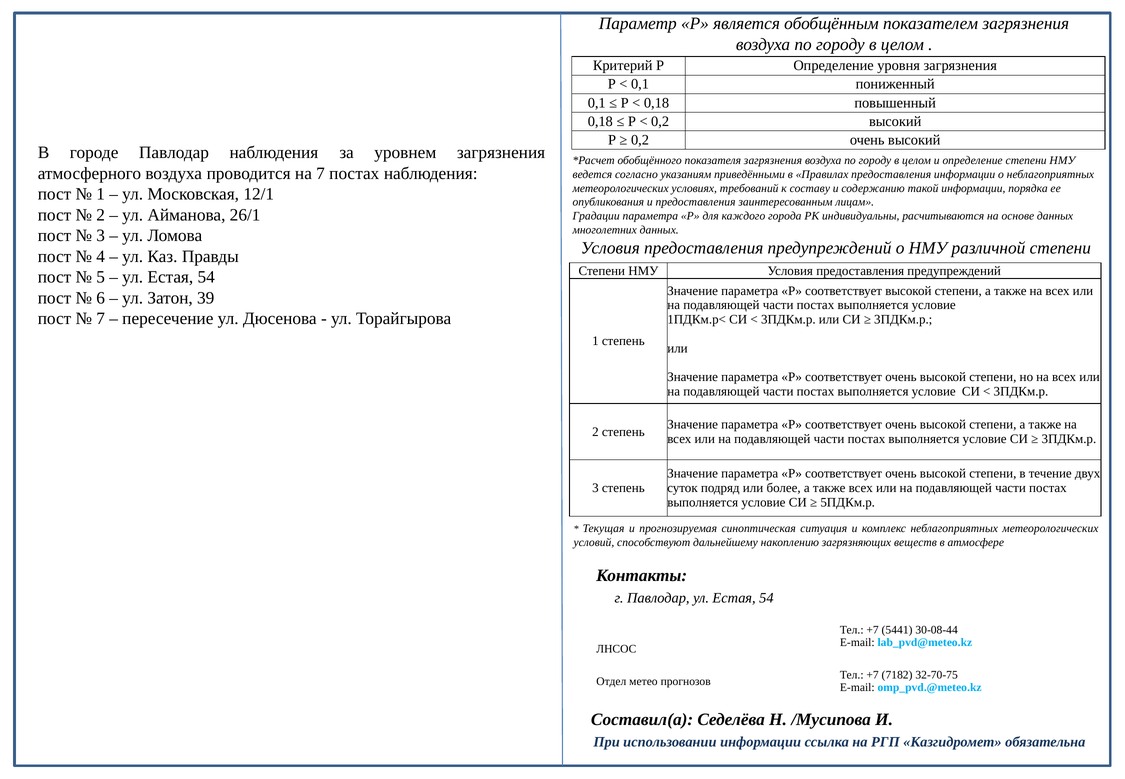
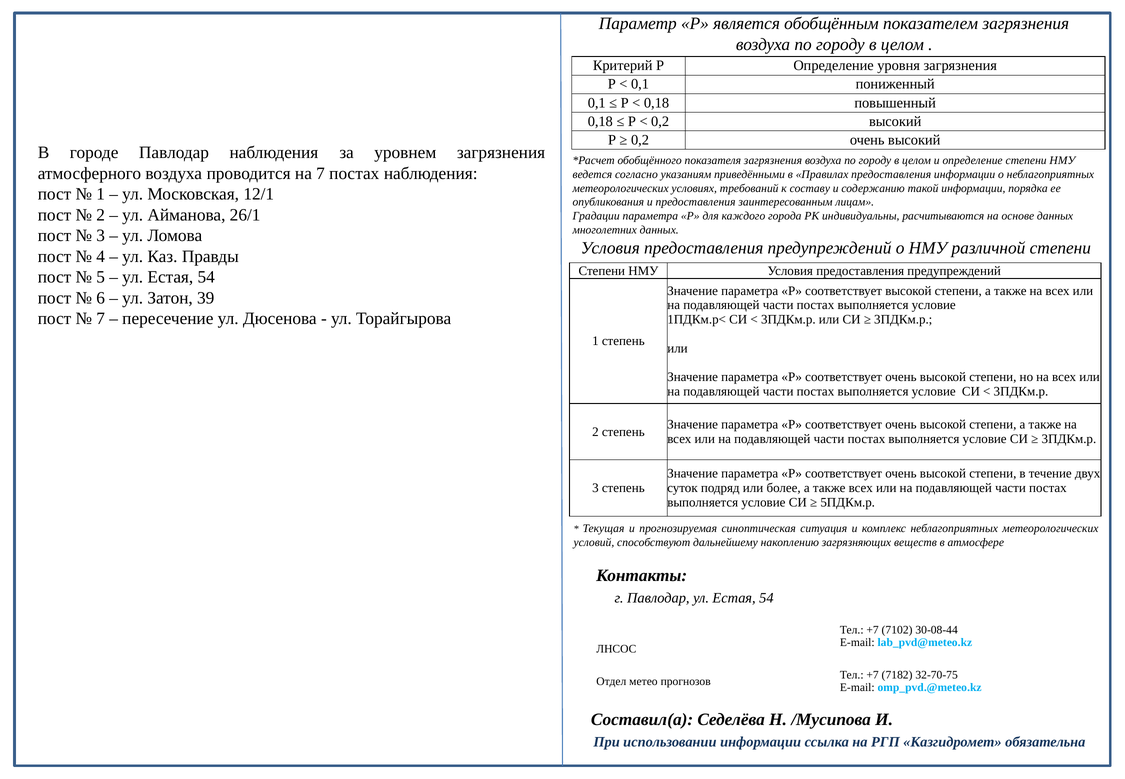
5441: 5441 -> 7102 (897, 630)
